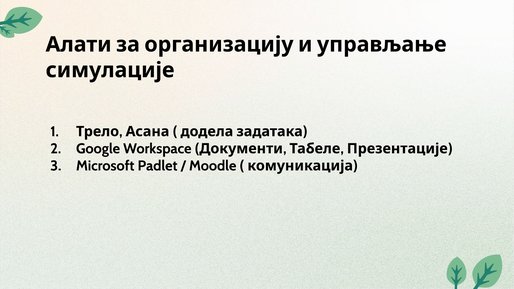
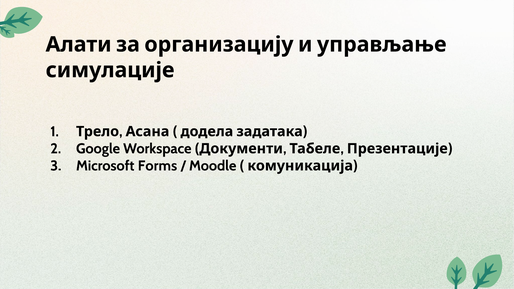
Padlet: Padlet -> Forms (157, 166)
